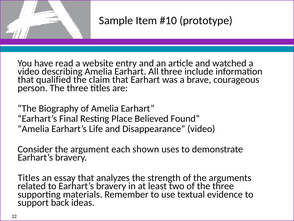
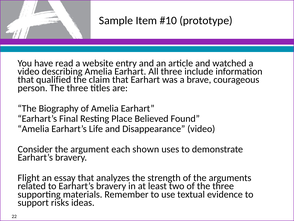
Titles: Titles -> Flight (29, 178)
back: back -> risks (60, 202)
